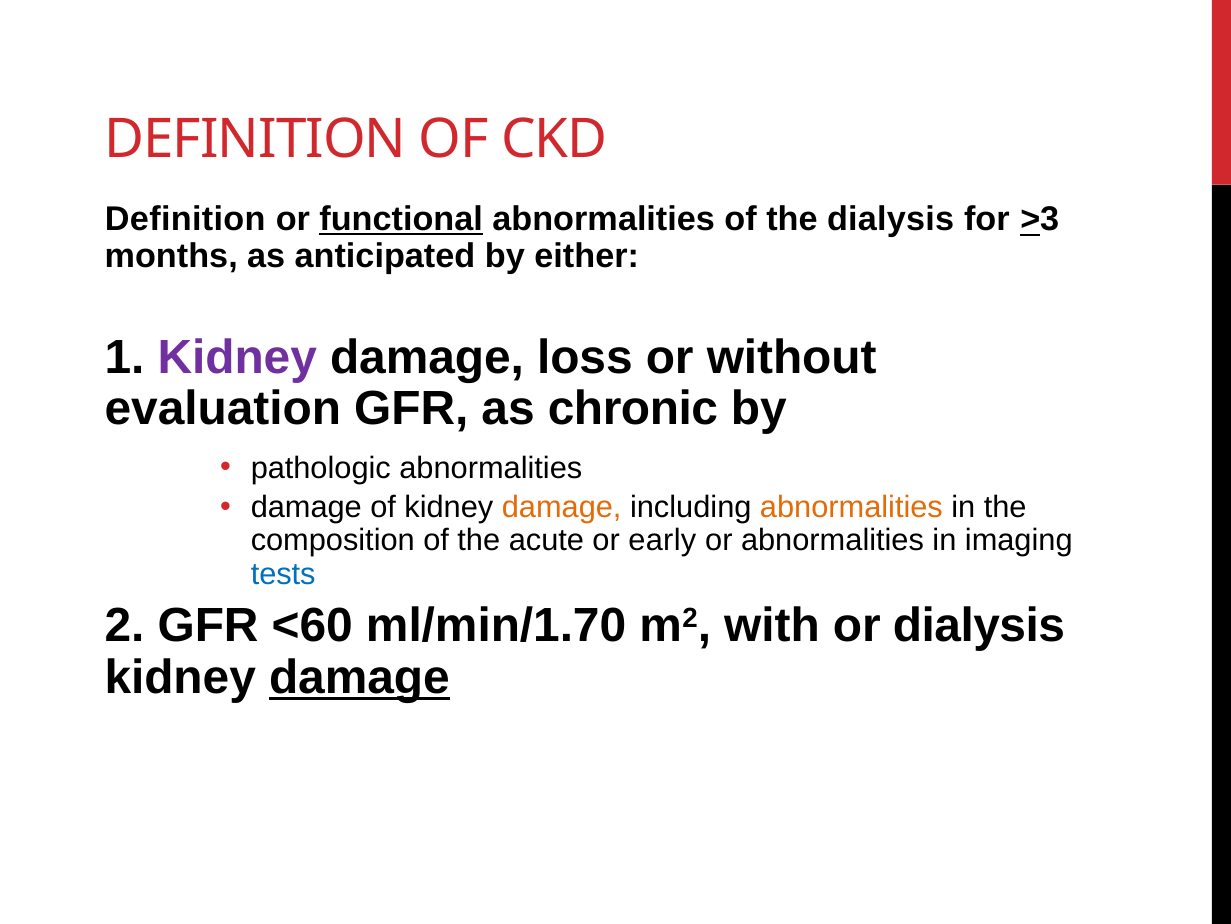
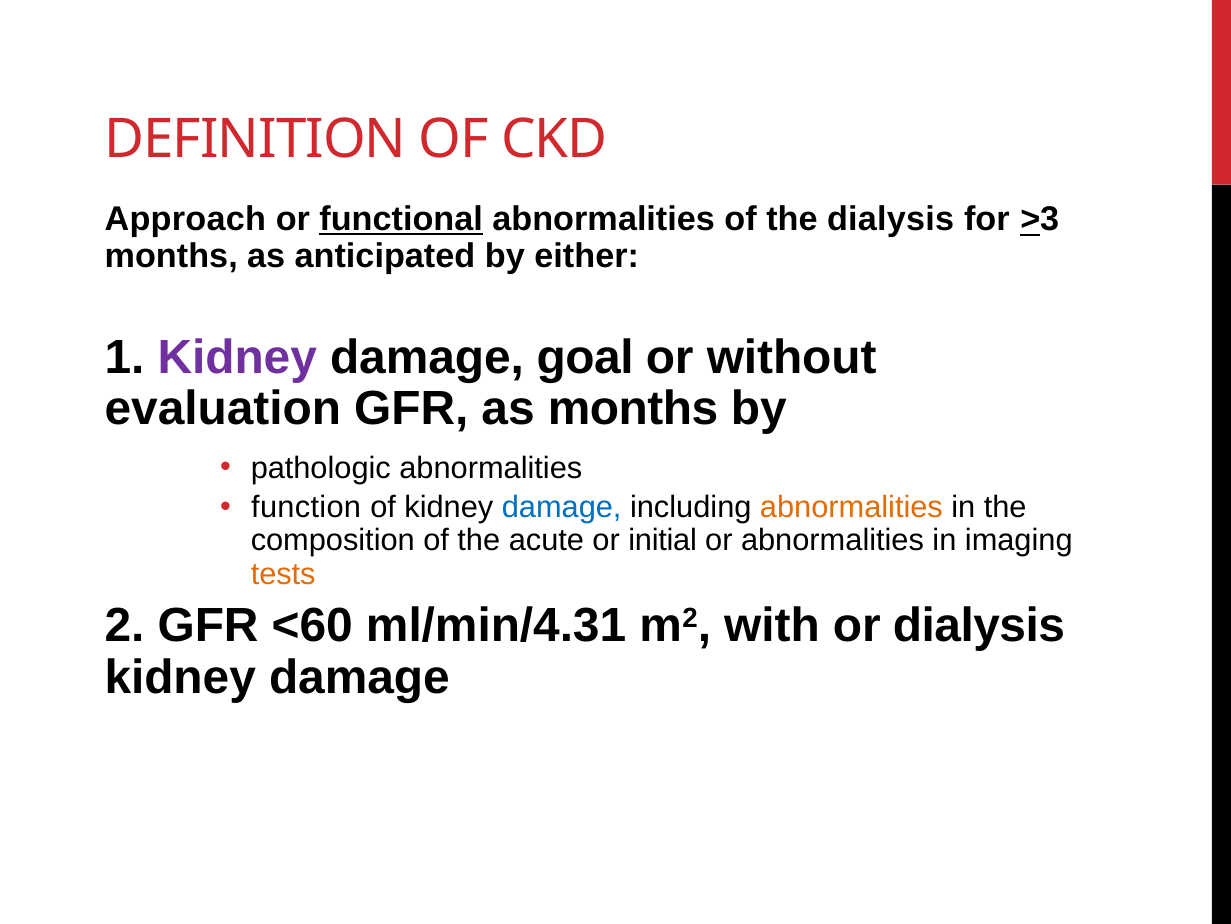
Definition: Definition -> Approach (185, 219)
loss: loss -> goal (585, 357)
as chronic: chronic -> months (633, 409)
damage: damage -> function (306, 507)
damage colour: orange -> blue (562, 507)
early: early -> initial (663, 540)
tests colour: blue -> orange (283, 573)
ml/min/1.70: ml/min/1.70 -> ml/min/4.31 (496, 625)
damage underline: present -> none (359, 677)
